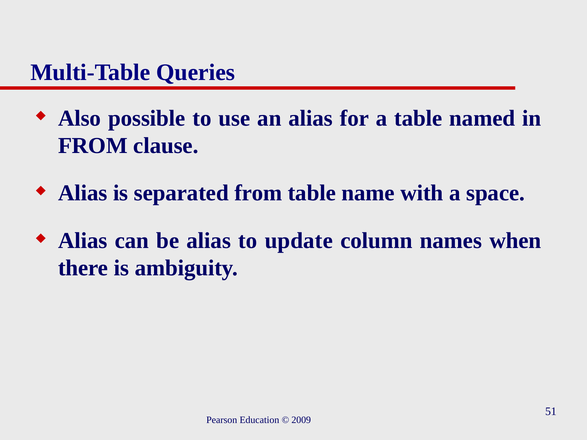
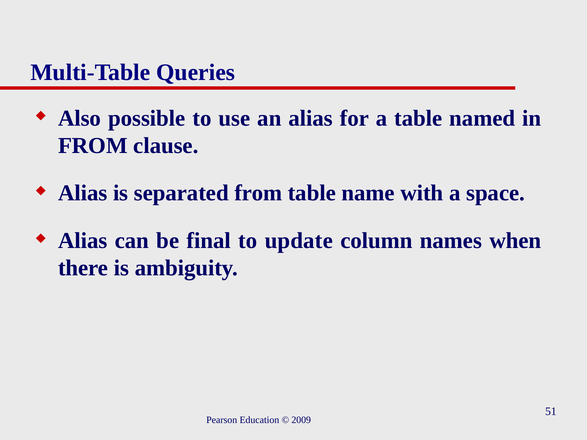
be alias: alias -> final (209, 241)
